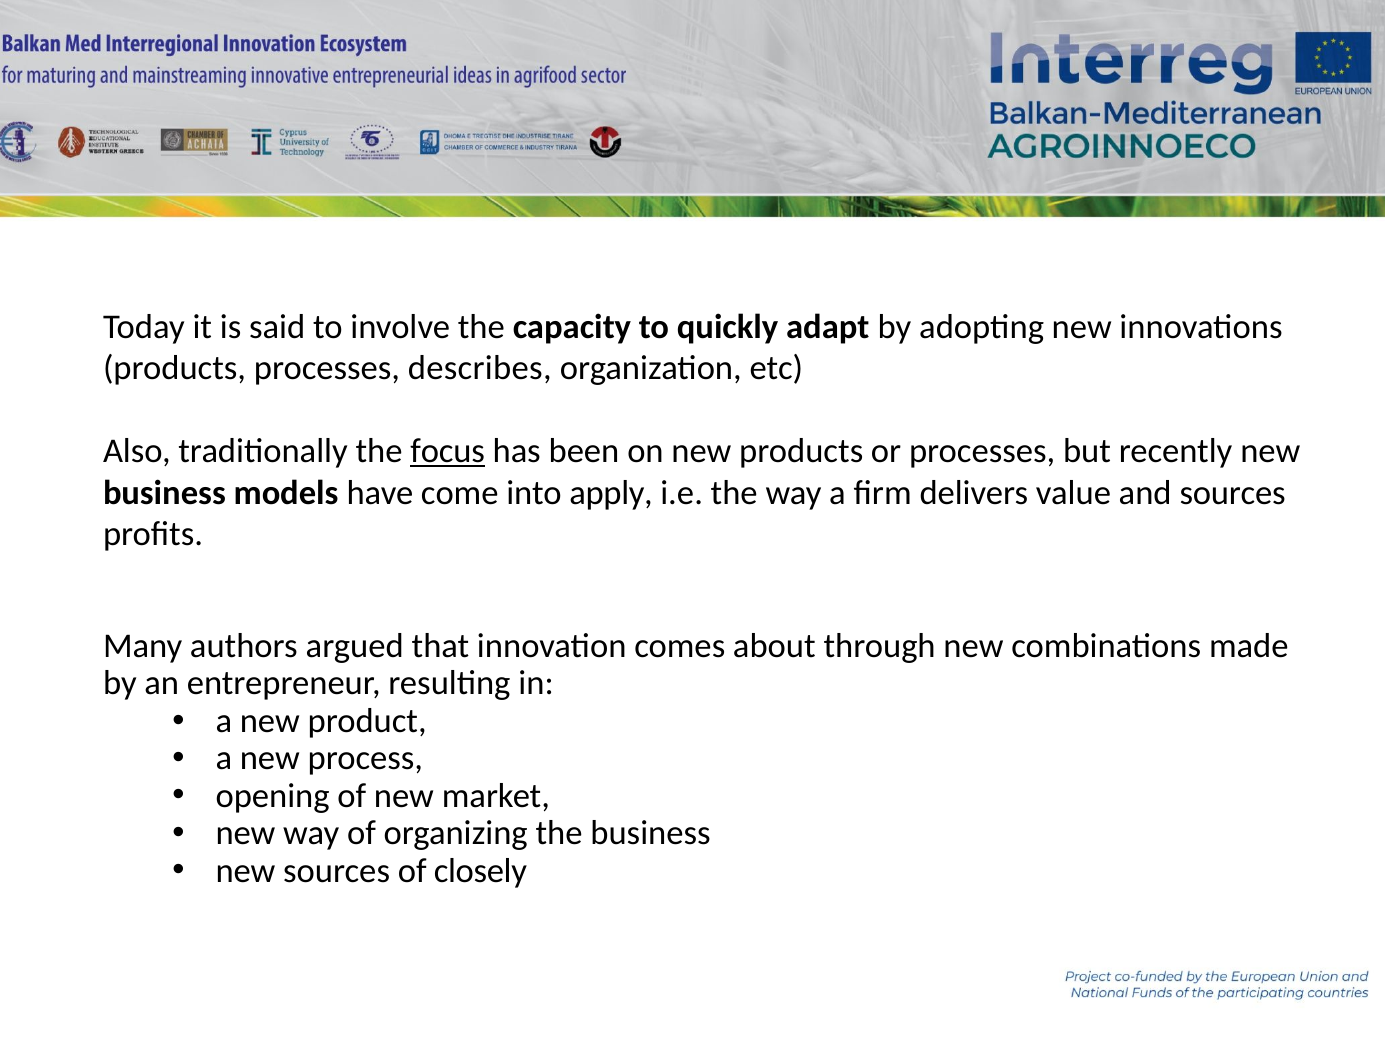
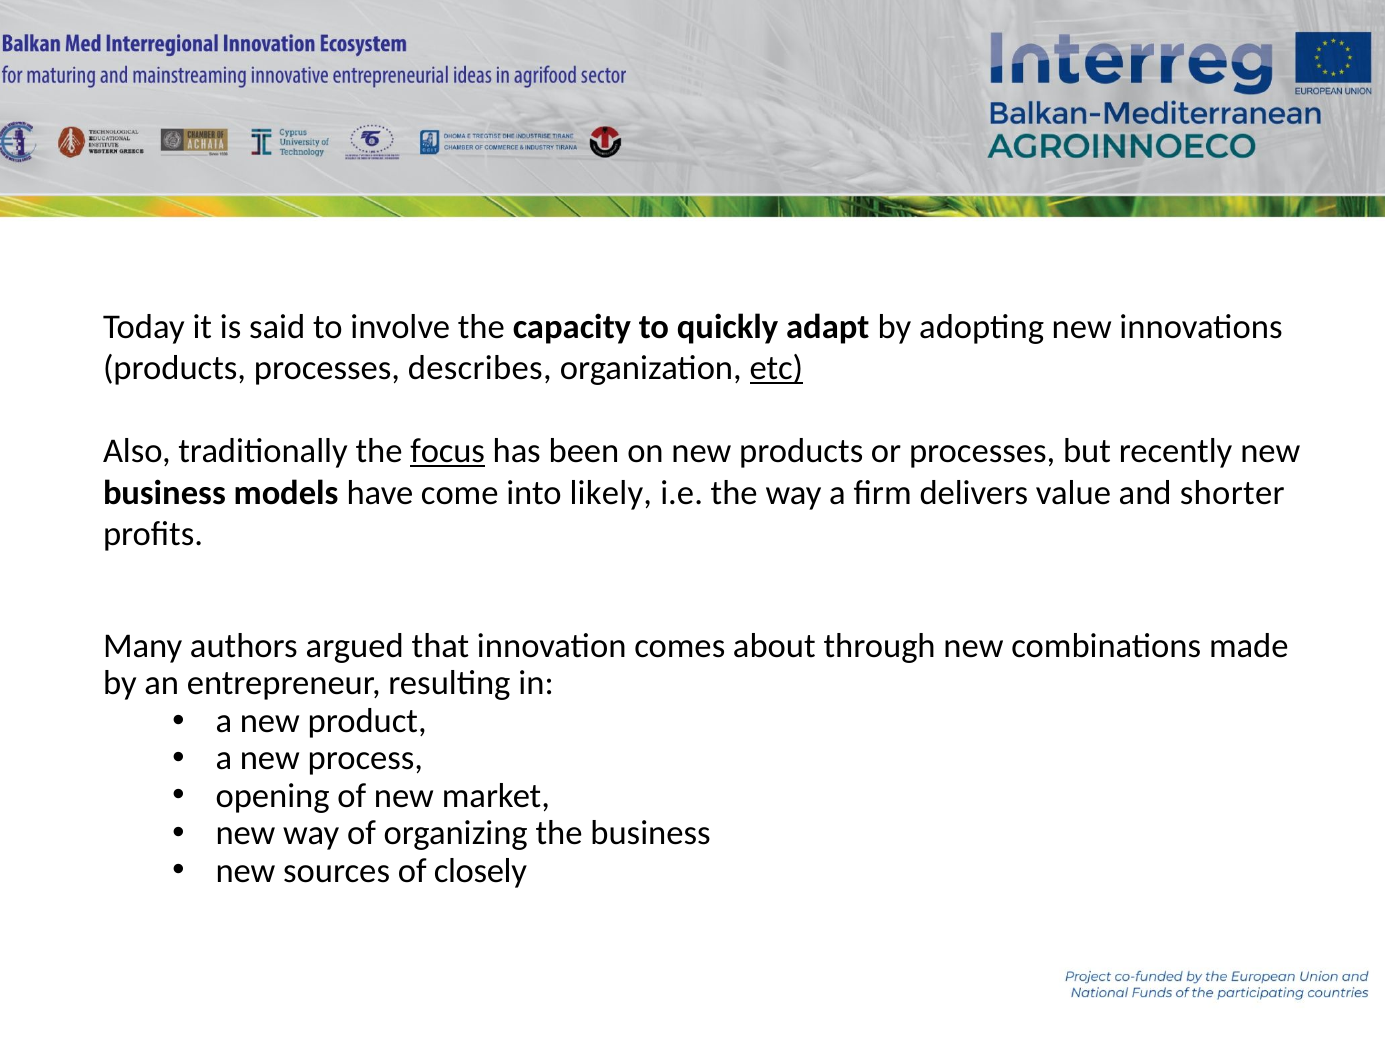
etc underline: none -> present (776, 368)
apply: apply -> likely (611, 493)
and sources: sources -> shorter (1232, 493)
